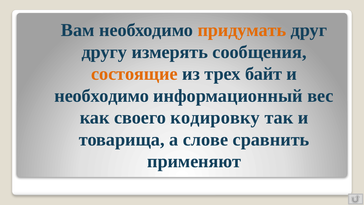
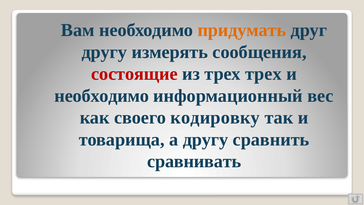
состоящие colour: orange -> red (134, 74)
трех байт: байт -> трех (263, 74)
а слове: слове -> другу (206, 139)
применяют: применяют -> сравнивать (194, 161)
